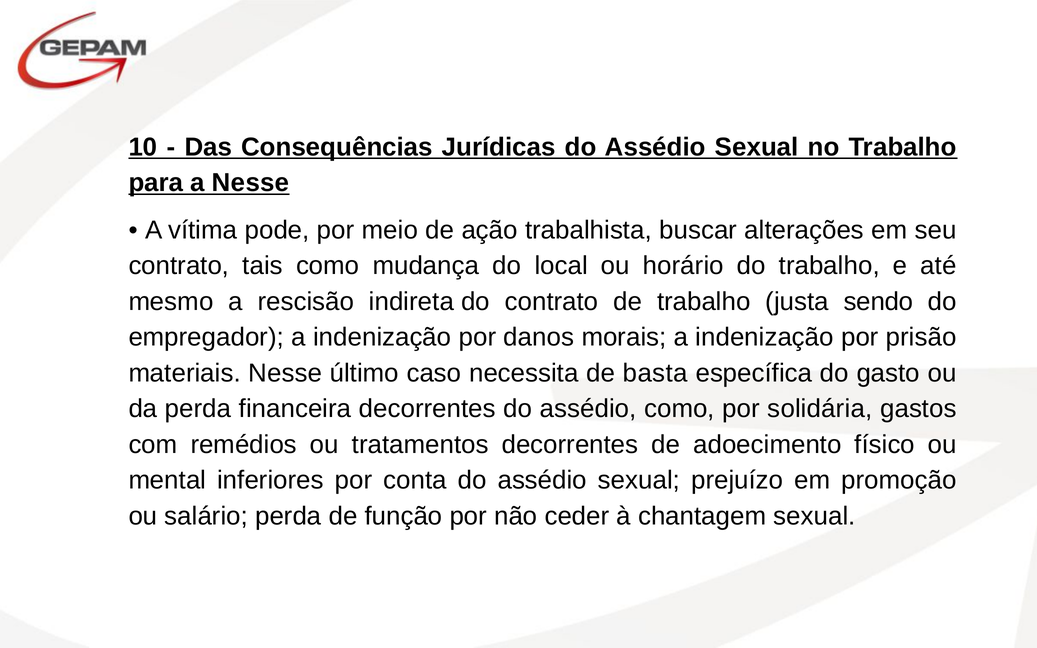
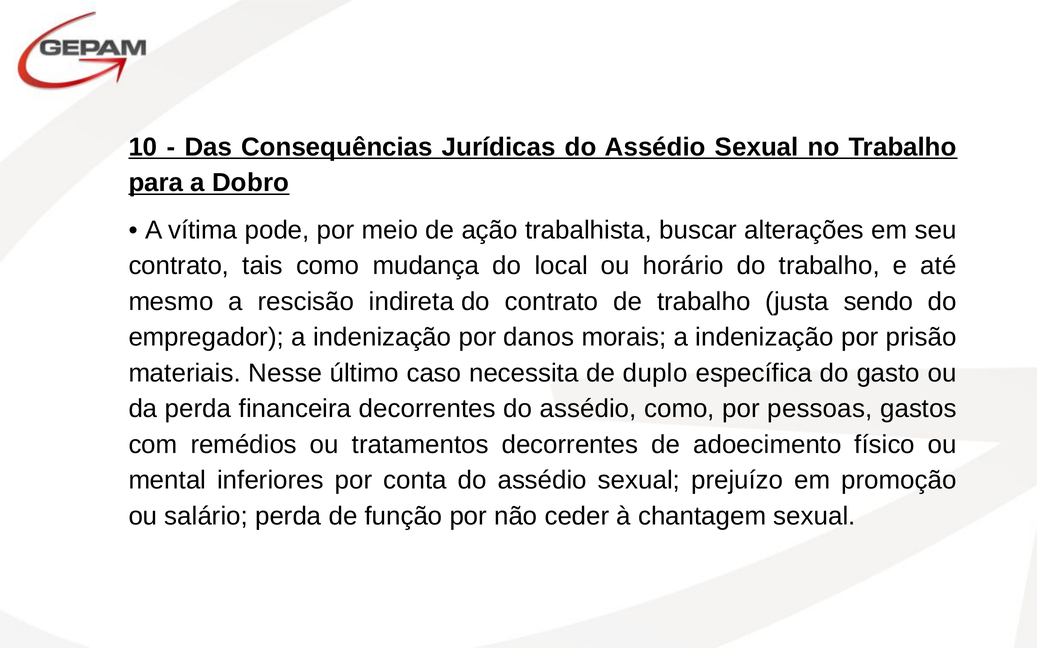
a Nesse: Nesse -> Dobro (251, 183)
basta: basta -> duplo (655, 373)
solidária: solidária -> pessoas (820, 409)
